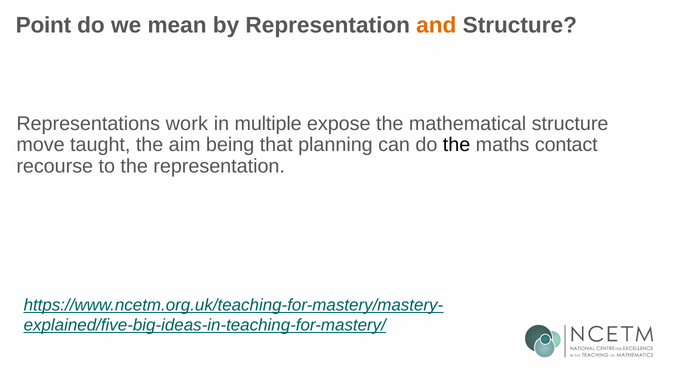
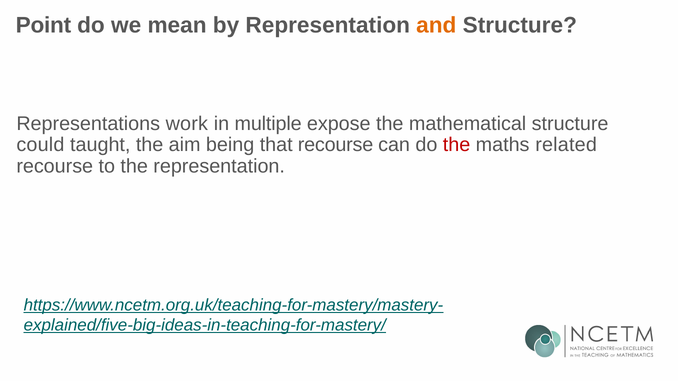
move: move -> could (40, 145)
that planning: planning -> recourse (336, 145)
the colour: black -> red (457, 145)
contact: contact -> related (566, 145)
